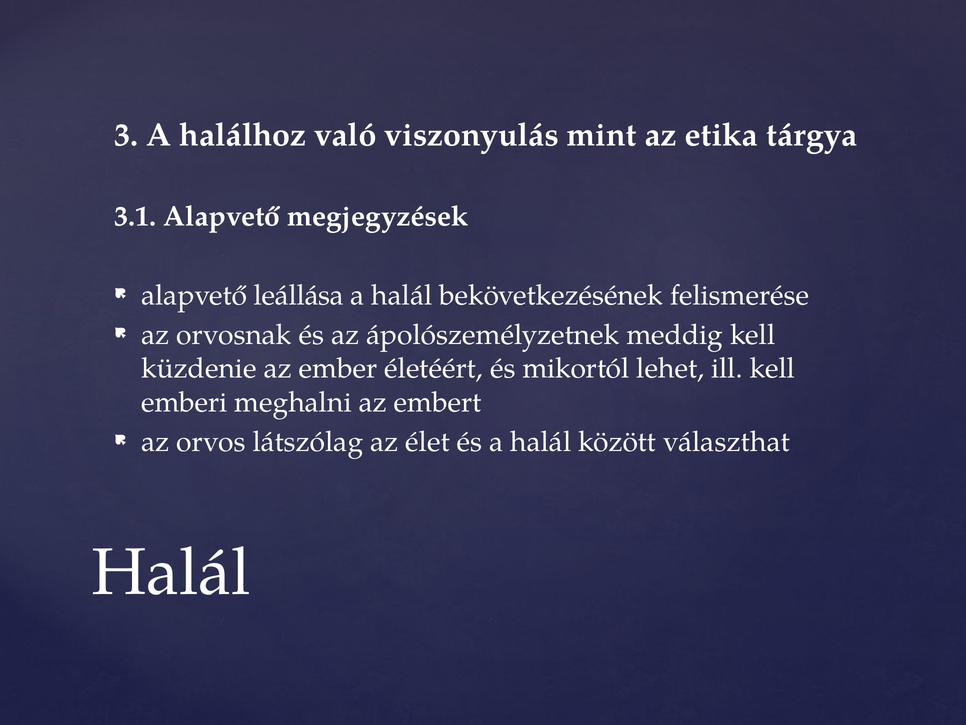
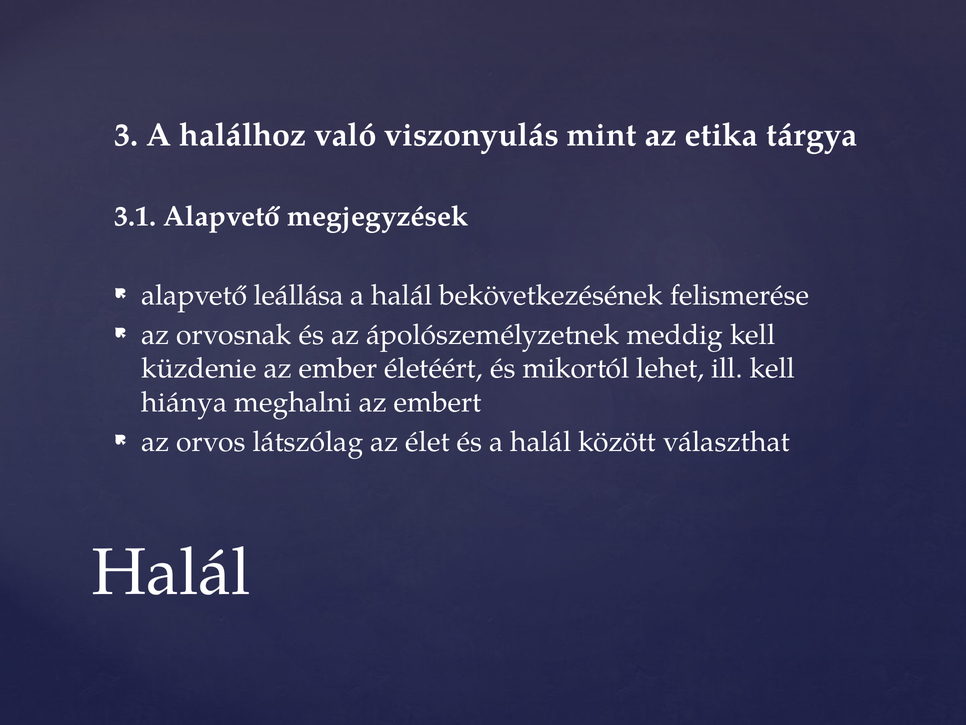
emberi: emberi -> hiánya (184, 402)
